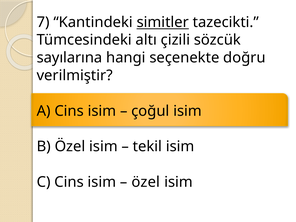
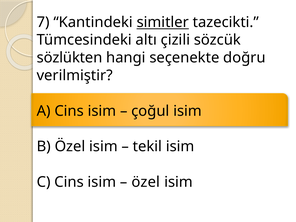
sayılarına: sayılarına -> sözlükten (70, 58)
